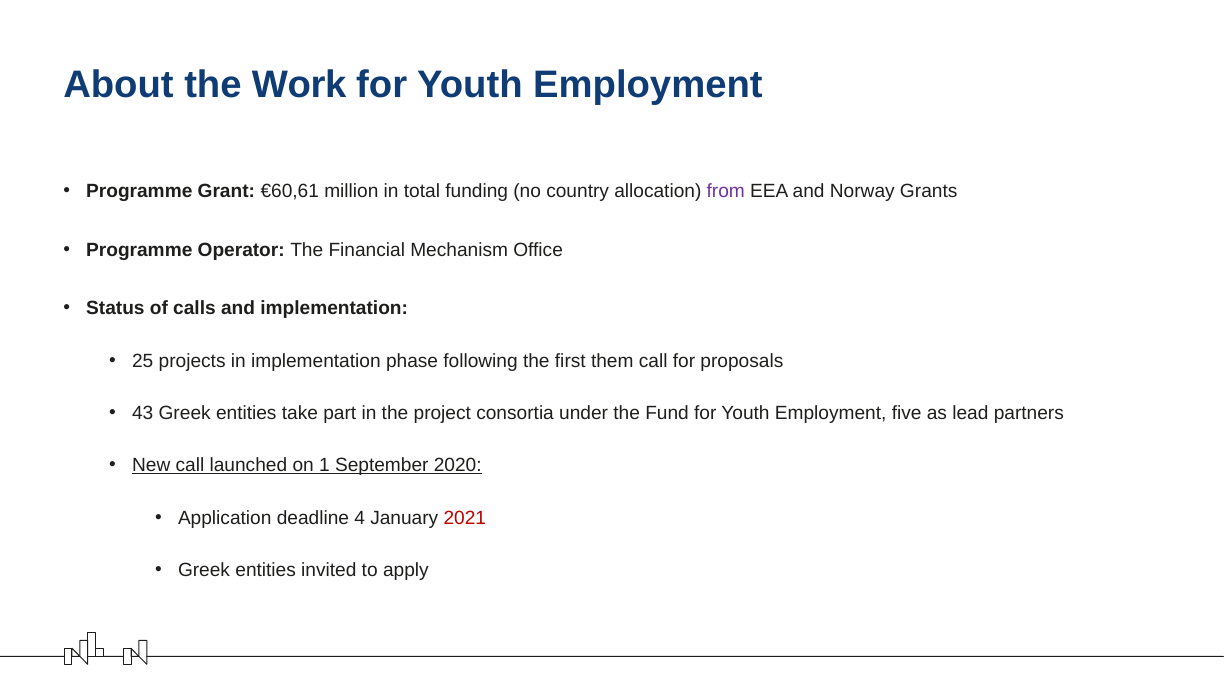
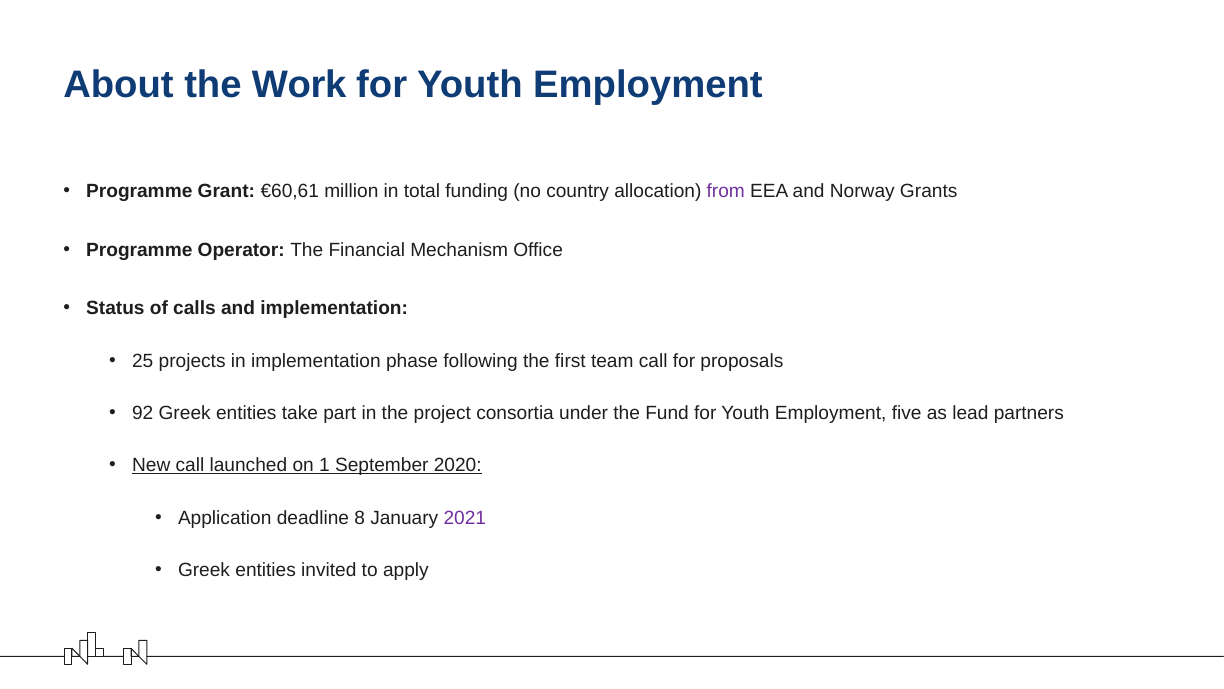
them: them -> team (612, 361)
43: 43 -> 92 (143, 413)
4: 4 -> 8 (360, 517)
2021 colour: red -> purple (465, 517)
